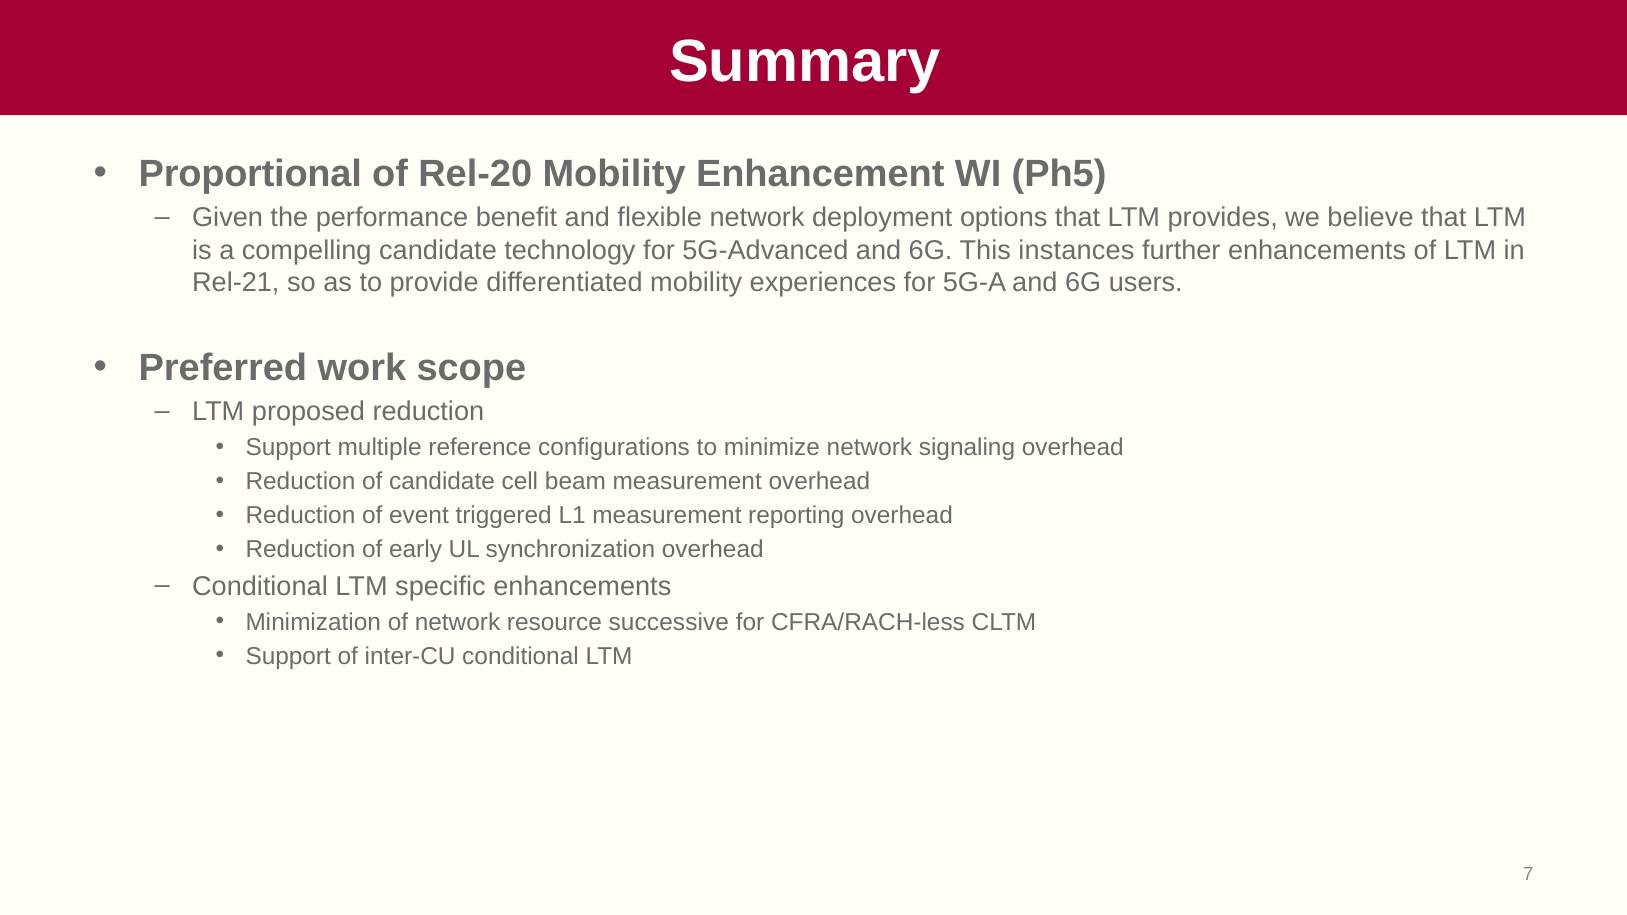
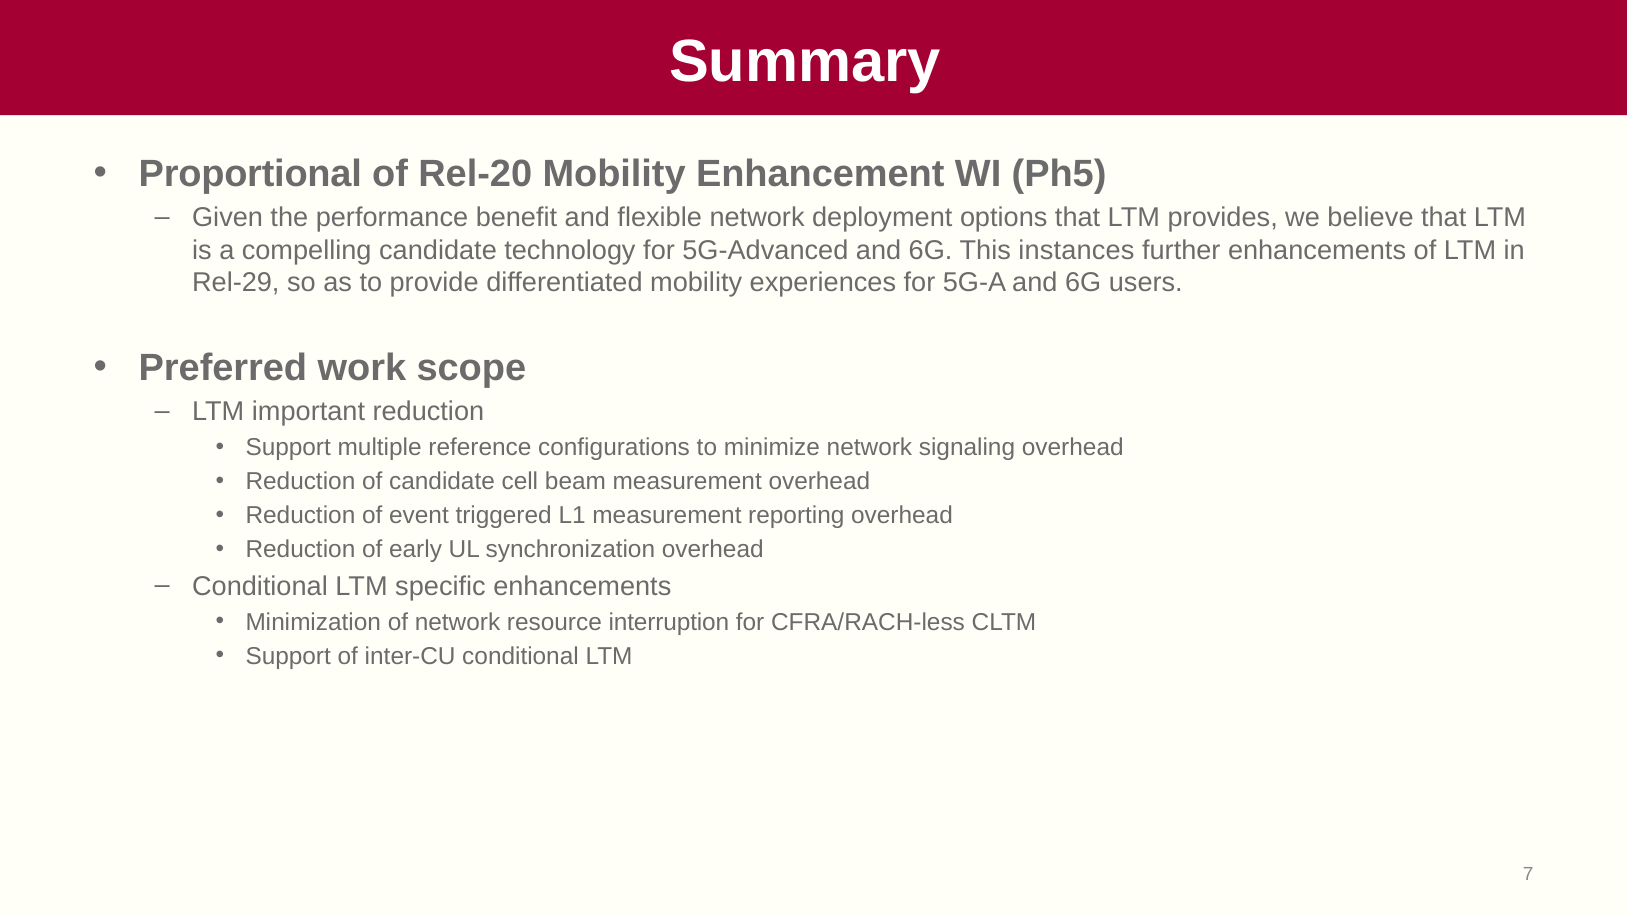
Rel-21: Rel-21 -> Rel-29 (236, 283)
proposed: proposed -> important (309, 412)
successive: successive -> interruption (669, 622)
